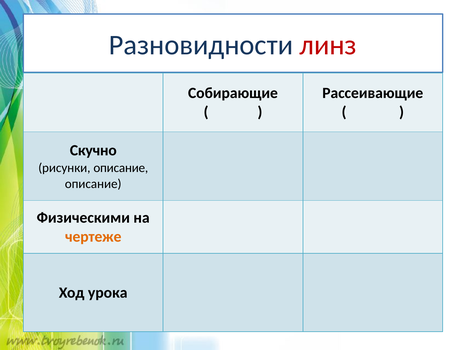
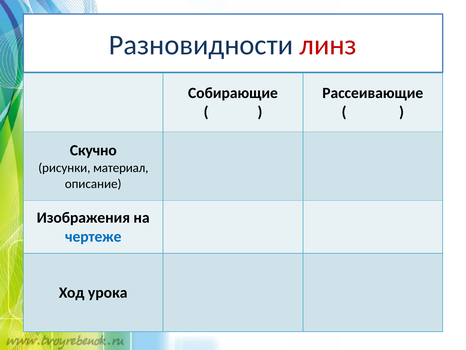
рисунки описание: описание -> материал (121, 168)
Физическими: Физическими -> Изображения (83, 217)
чертеже colour: orange -> blue (93, 236)
